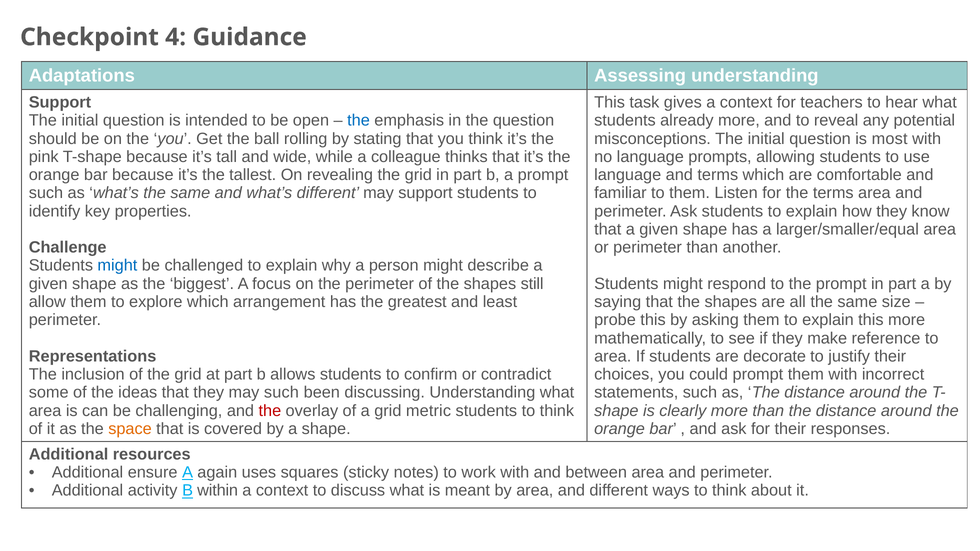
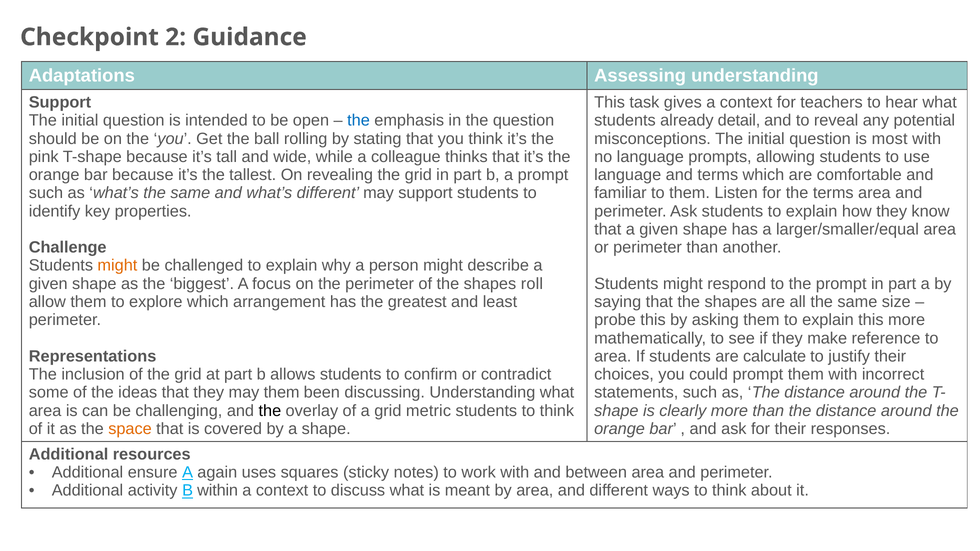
4: 4 -> 2 (176, 37)
already more: more -> detail (739, 121)
might colour: blue -> orange (117, 266)
still: still -> roll (532, 284)
decorate: decorate -> calculate (775, 356)
may such: such -> them (282, 393)
the colour: red -> black (270, 411)
